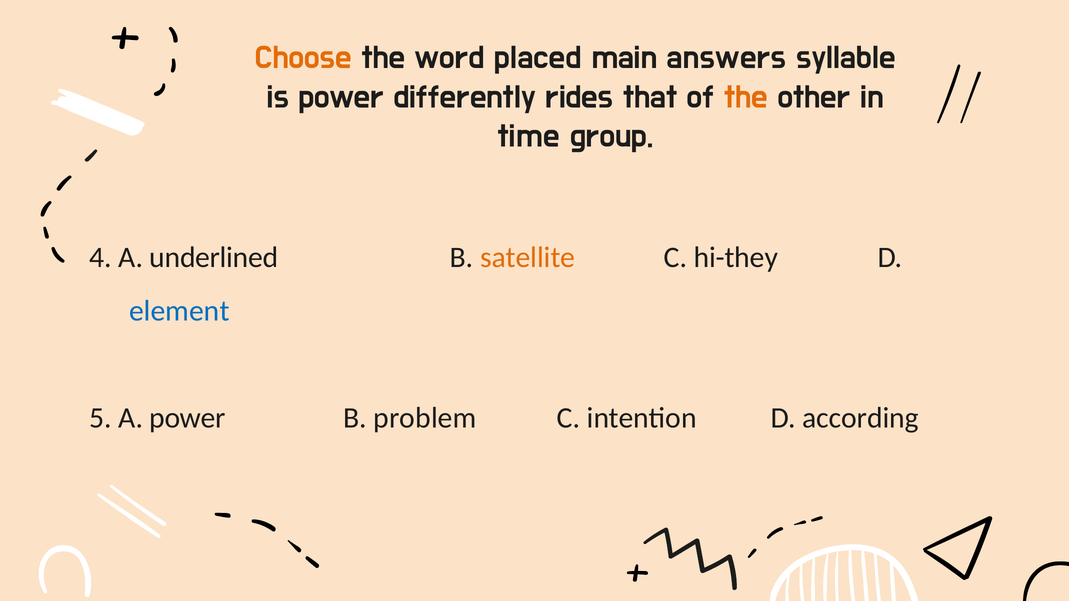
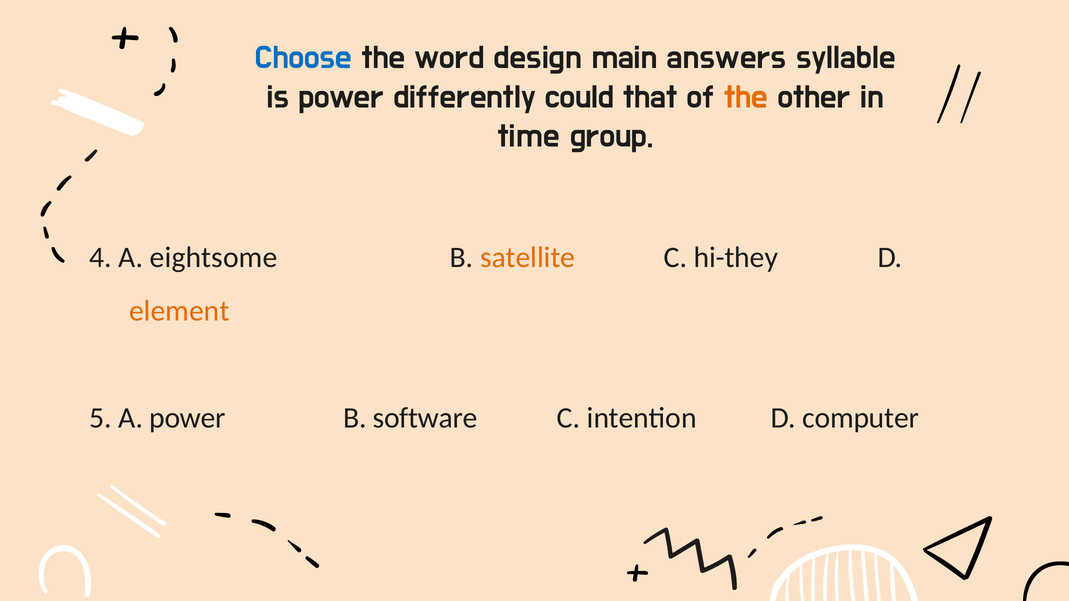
Choose colour: orange -> blue (303, 58)
placed: placed -> design (538, 58)
rides: rides -> could (579, 97)
underlined: underlined -> eightsome (214, 258)
element colour: blue -> orange (179, 311)
problem: problem -> software (425, 418)
according: according -> computer (861, 418)
